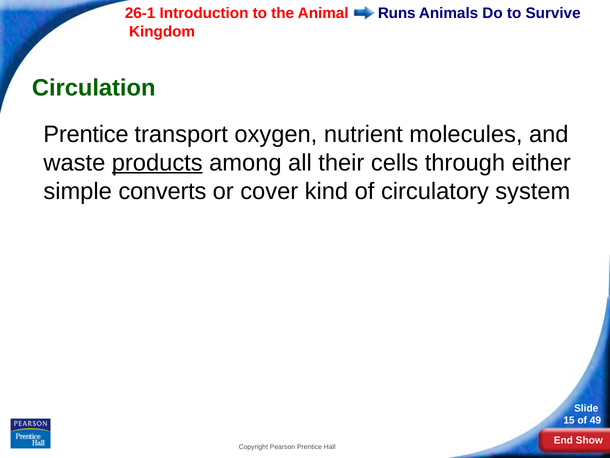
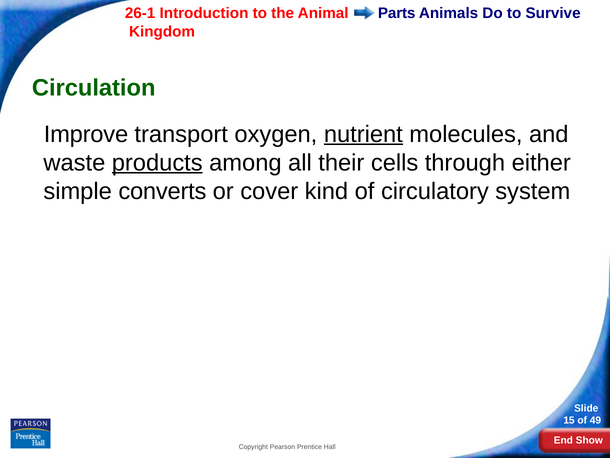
Runs: Runs -> Parts (397, 13)
Prentice: Prentice -> Improve (86, 134)
nutrient underline: none -> present (363, 134)
